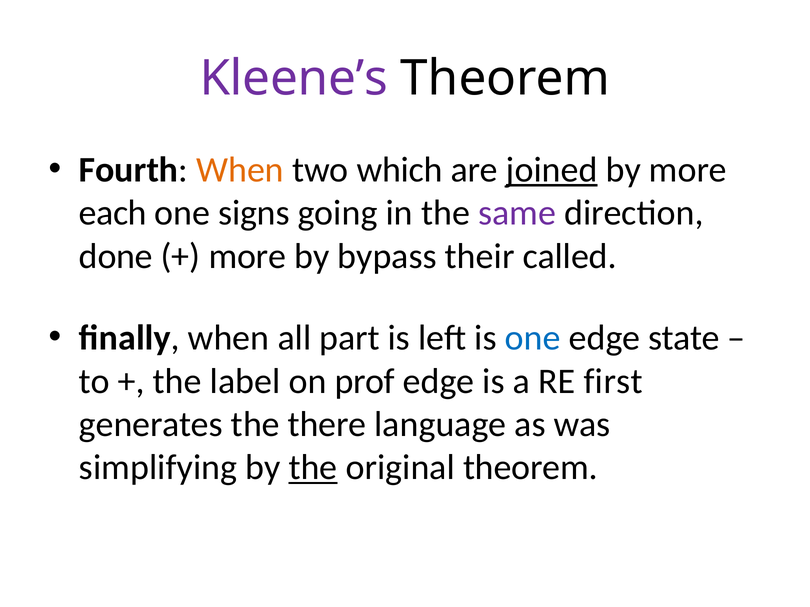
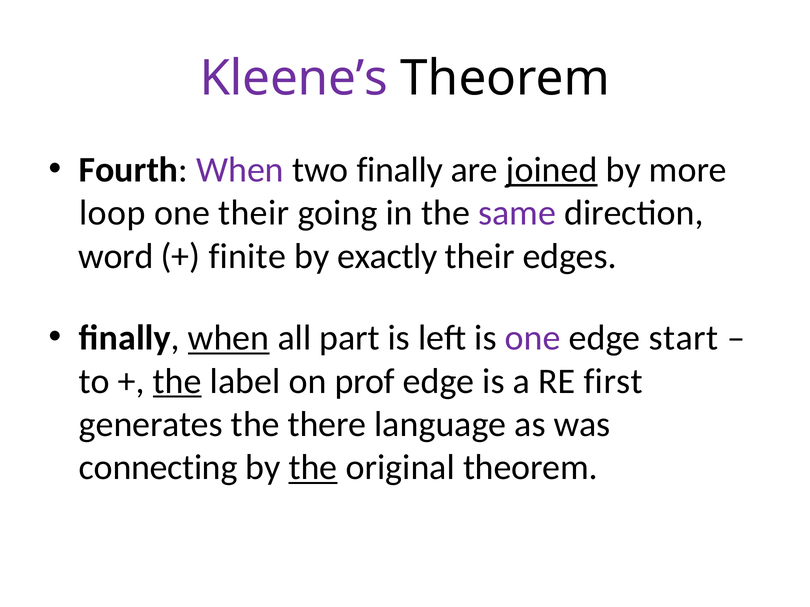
When colour: orange -> purple (240, 170)
two which: which -> finally (400, 170)
each: each -> loop (112, 213)
one signs: signs -> their (254, 213)
done: done -> word (116, 256)
more: more -> finite (247, 256)
bypass: bypass -> exactly (387, 256)
called: called -> edges (570, 256)
when underline: none -> present (229, 338)
one colour: blue -> purple (533, 338)
state: state -> start (684, 338)
the underline: none -> present (177, 381)
simplifying: simplifying -> connecting (158, 468)
